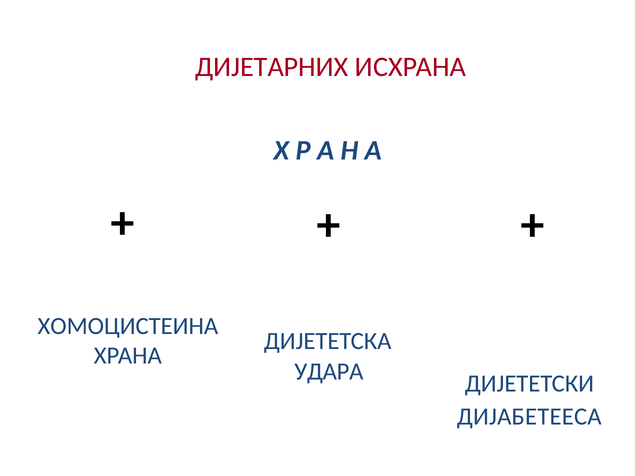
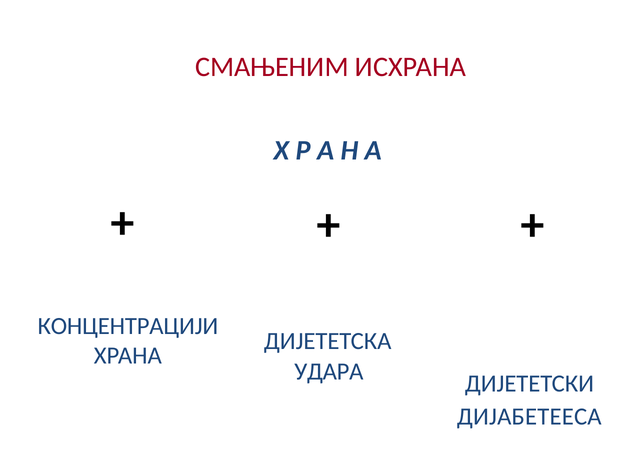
ДИЈЕТАРНИХ: ДИЈЕТАРНИХ -> СМАЊЕНИМ (272, 67)
ХОМОЦИСТЕИНА: ХОМОЦИСТЕИНА -> КОНЦЕНТРАЦИЈИ (128, 326)
